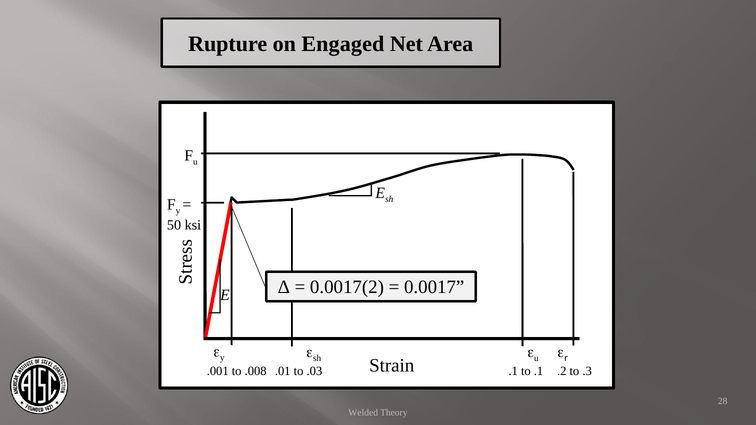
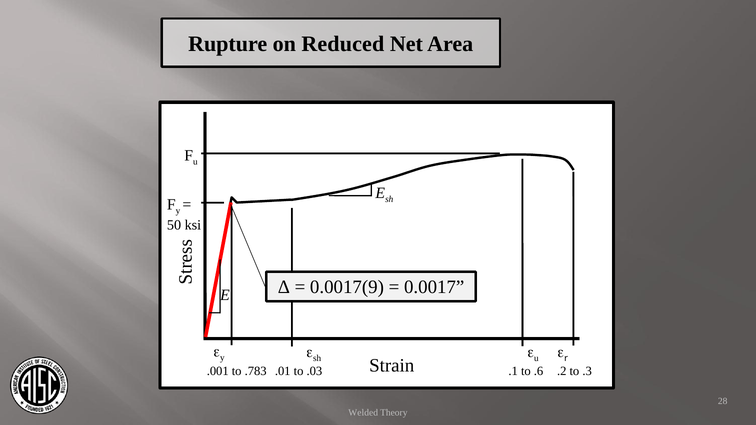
Engaged: Engaged -> Reduced (343, 44)
0.0017(2: 0.0017(2 -> 0.0017(9 (347, 287)
.008: .008 -> .783 (256, 371)
to .1: .1 -> .6 (539, 372)
